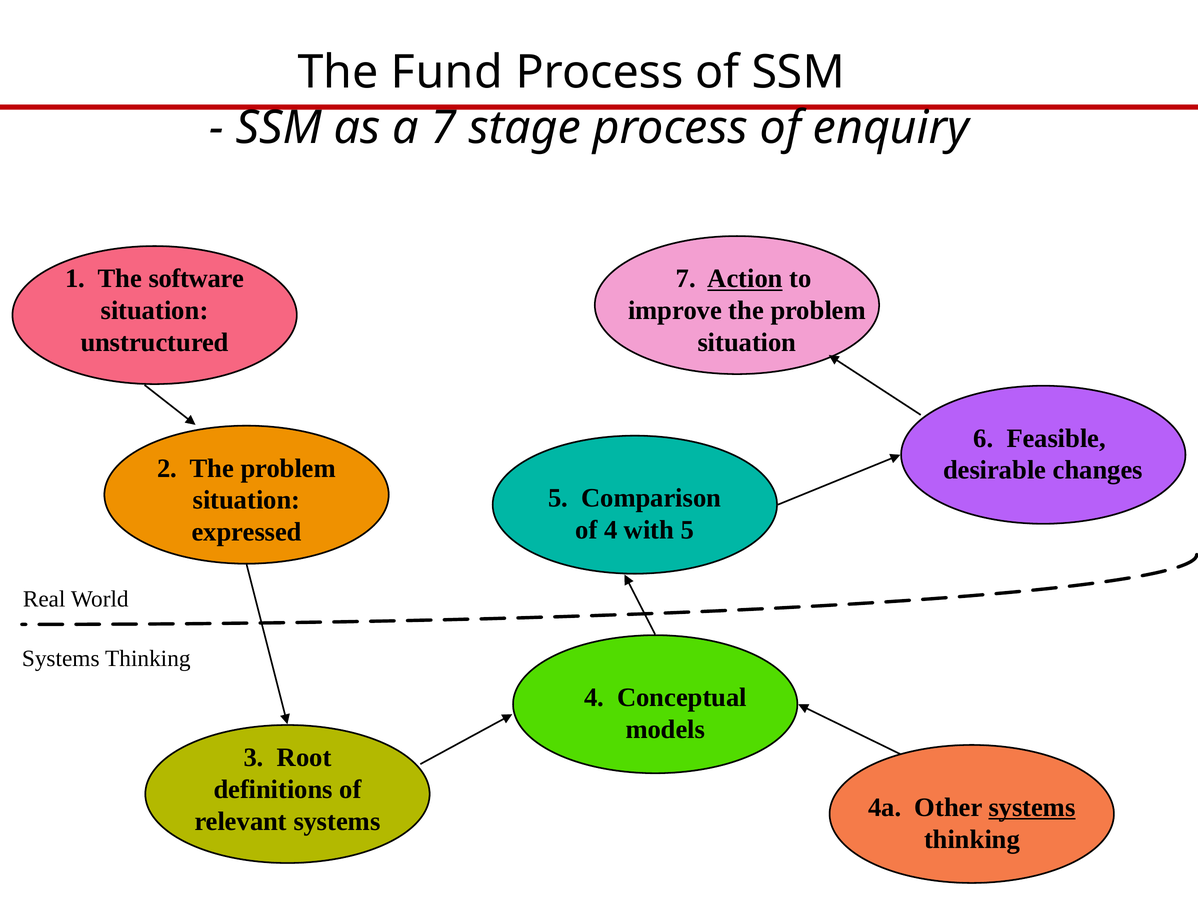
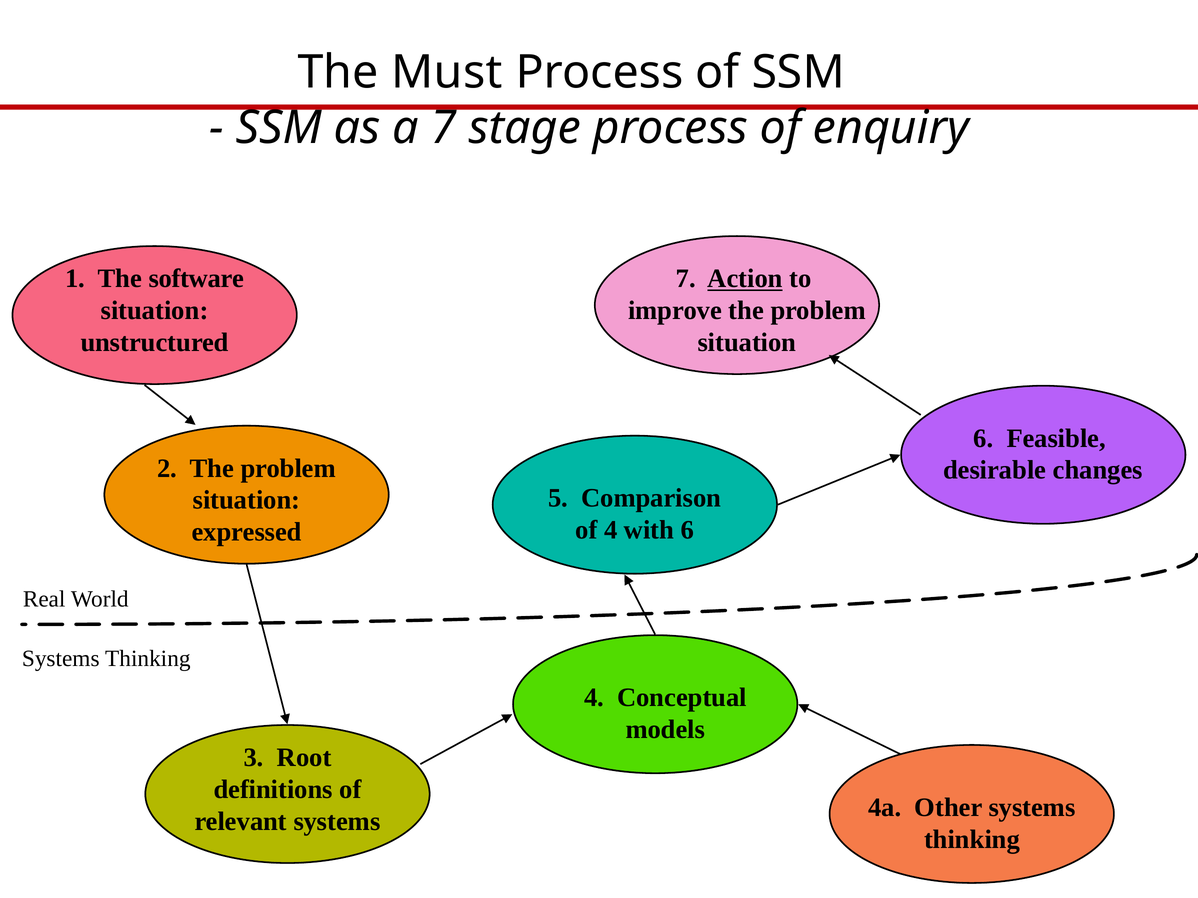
Fund: Fund -> Must (447, 72)
with 5: 5 -> 6 (687, 530)
systems underline: present -> none (1032, 808)
